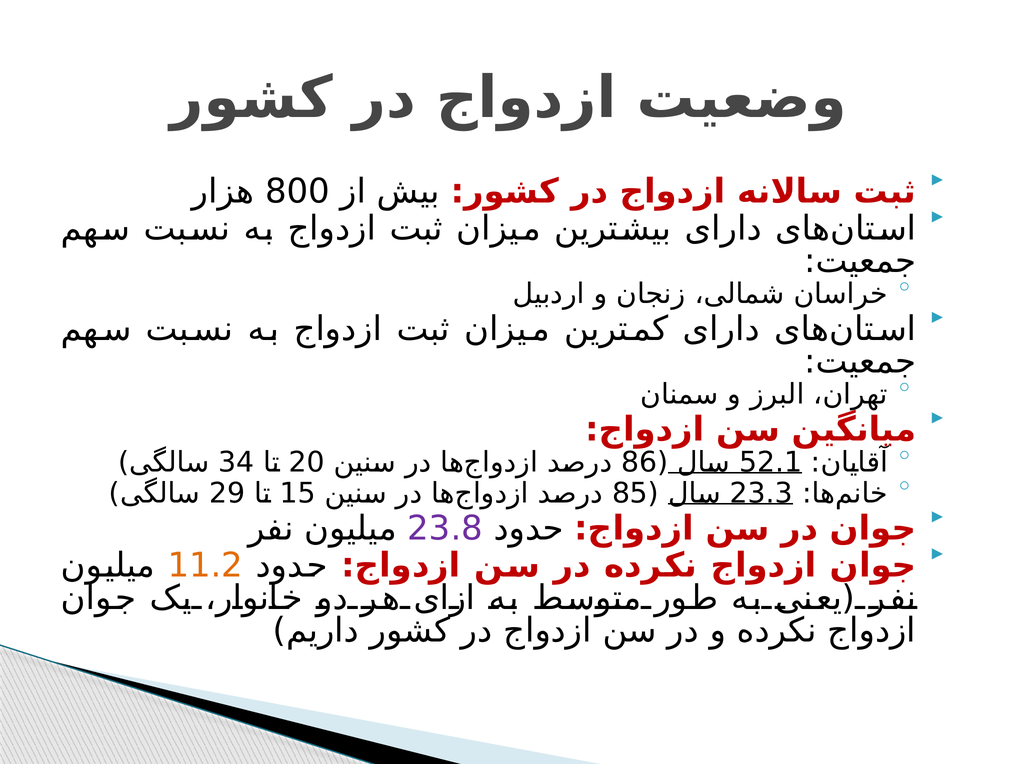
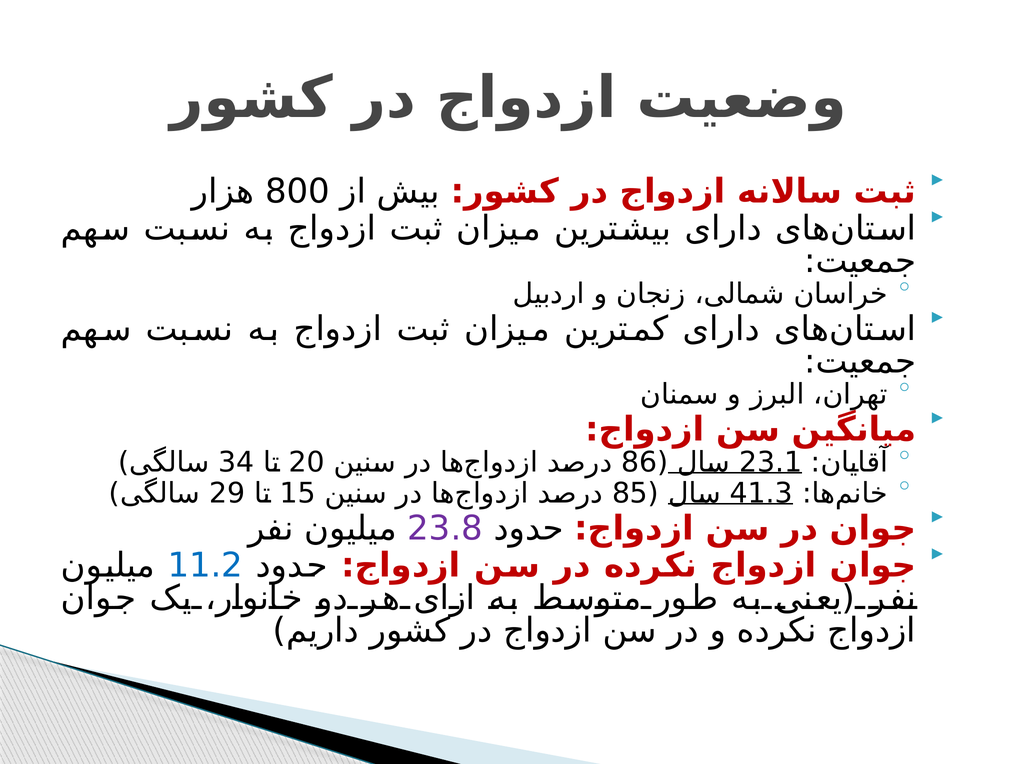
52.1: 52.1 -> 23.1 (771, 462)
23.3: 23.3 -> 41.3 (761, 493)
11.2 colour: orange -> blue (205, 565)
